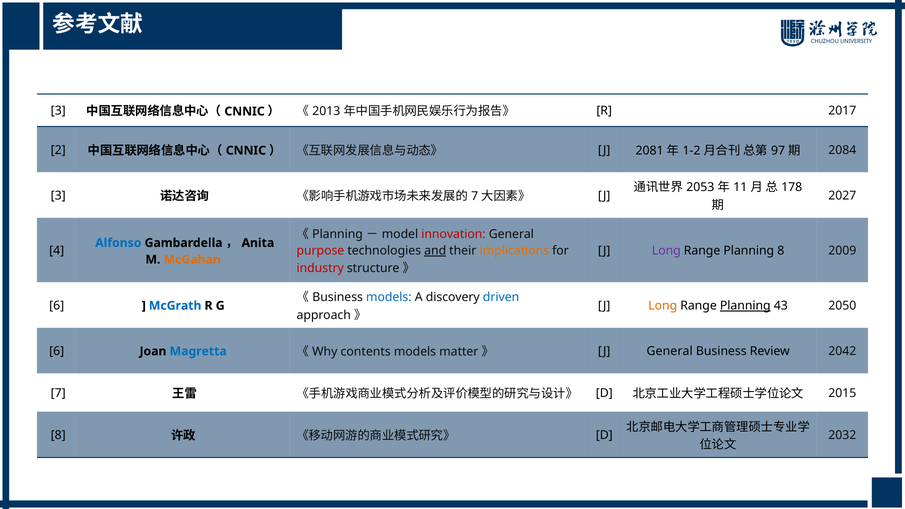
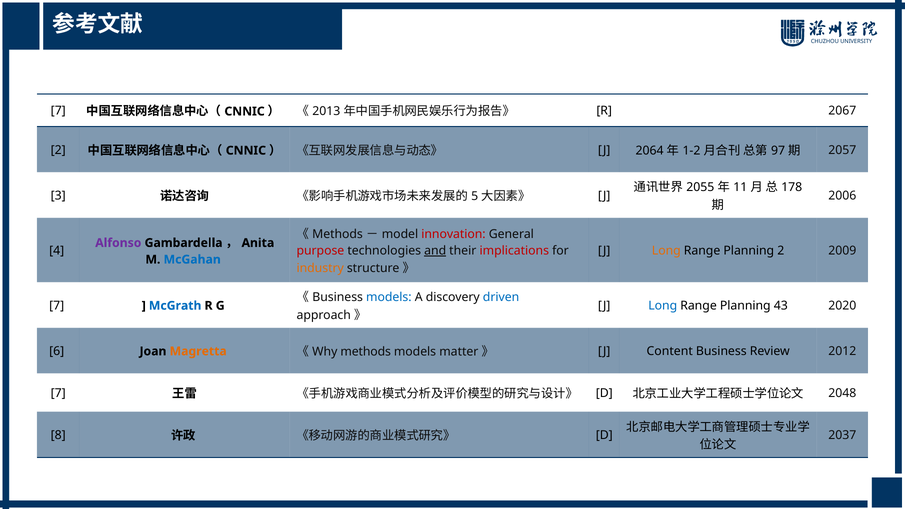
3: 3 -> 7 (58, 111)
2017: 2017 -> 2067 (842, 111)
2081: 2081 -> 2064 (650, 151)
2084: 2084 -> 2057 (842, 150)
2053: 2053 -> 2055 (700, 187)
7: 7 -> 5 (475, 196)
2027: 2027 -> 2006 (842, 196)
Planning: Planning -> Methods (338, 234)
Alfonso colour: blue -> purple (118, 243)
implications colour: orange -> red (514, 251)
Long colour: purple -> orange (666, 251)
Planning 8: 8 -> 2 (781, 251)
McGahan colour: orange -> blue (192, 260)
industry colour: red -> orange (320, 268)
6: 6 -> 7 (57, 306)
Long colour: orange -> blue (663, 306)
Planning underline: present -> none (745, 306)
2050: 2050 -> 2020 (842, 306)
Magretta colour: blue -> orange (198, 351)
contents: contents -> methods (366, 352)
J General: General -> Content (670, 351)
2042: 2042 -> 2012 (842, 351)
2015: 2015 -> 2048 (842, 393)
2032: 2032 -> 2037 (842, 435)
